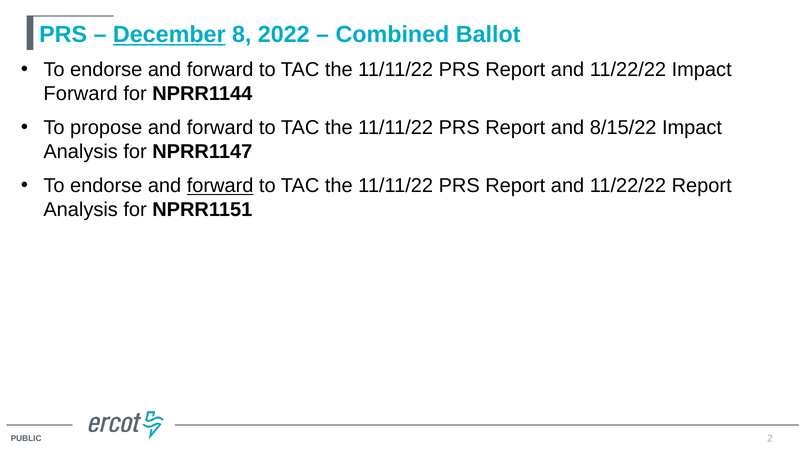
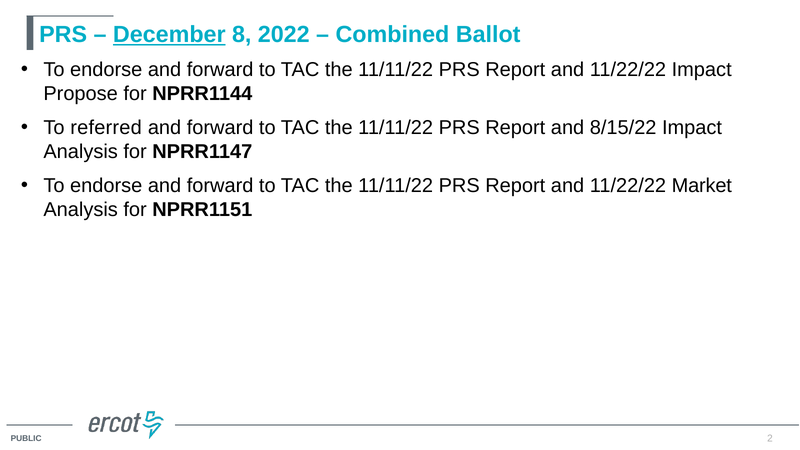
Forward: Forward -> Propose (81, 94)
propose: propose -> referred (106, 128)
forward underline: present -> none (220, 186)
11/22/22 Report: Report -> Market (702, 186)
